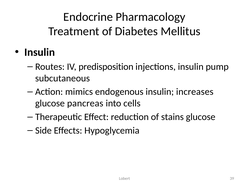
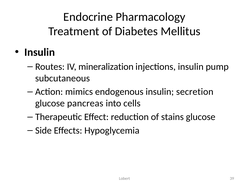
predisposition: predisposition -> mineralization (106, 67)
increases: increases -> secretion (195, 92)
